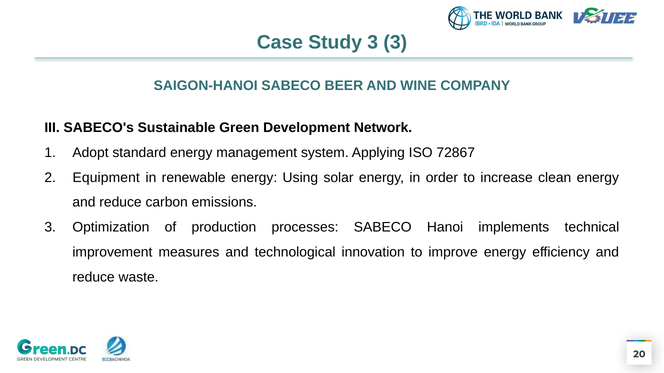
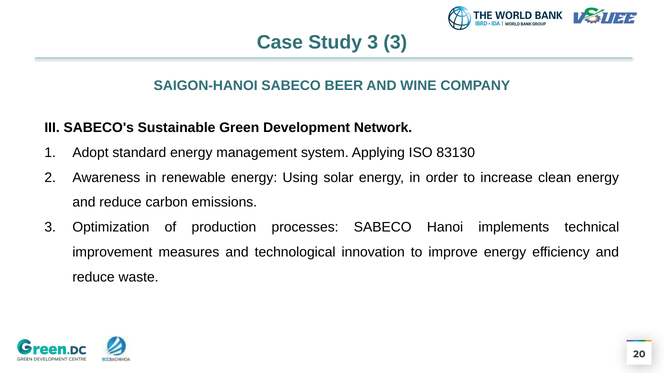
72867: 72867 -> 83130 (456, 153)
Equipment: Equipment -> Awareness (106, 178)
